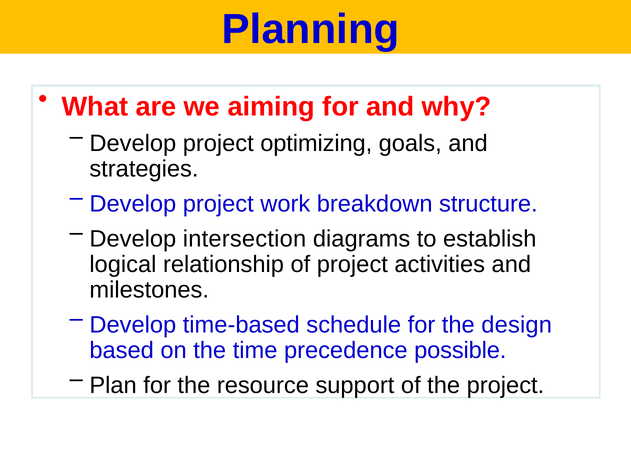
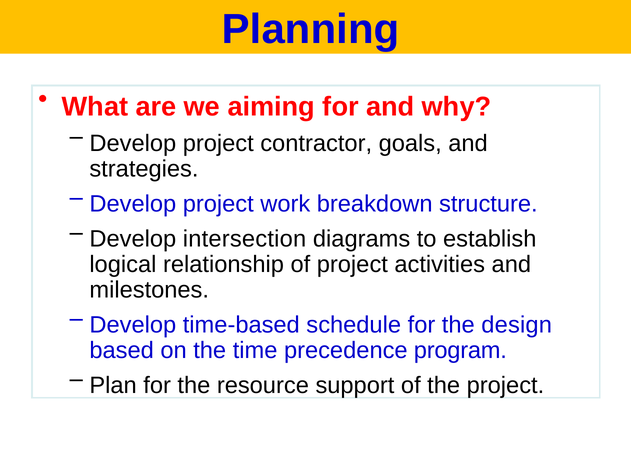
optimizing: optimizing -> contractor (316, 143)
possible: possible -> program (460, 351)
